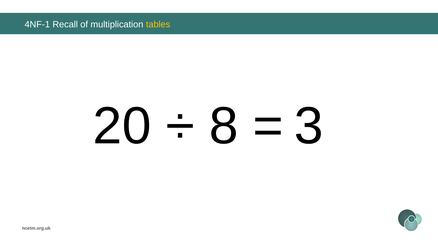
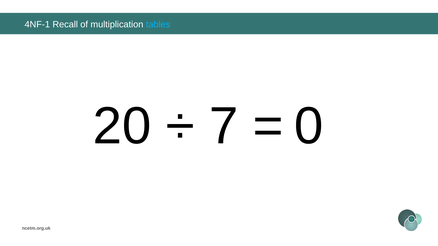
tables colour: yellow -> light blue (158, 24)
8: 8 -> 7 (224, 126)
3: 3 -> 0 (309, 126)
